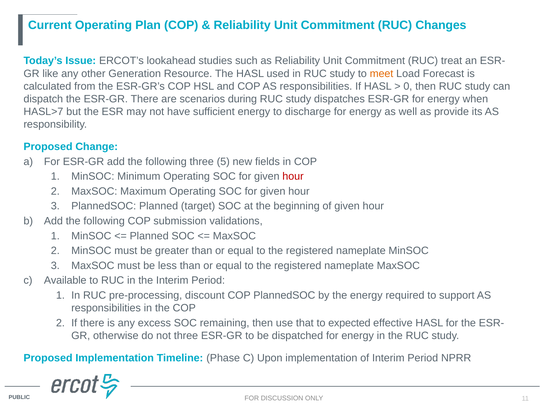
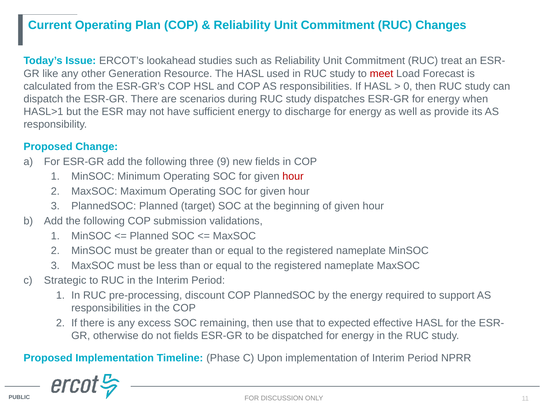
meet colour: orange -> red (382, 73)
HASL>7: HASL>7 -> HASL>1 (43, 112)
5: 5 -> 9 (223, 161)
Available: Available -> Strategic (65, 280)
not three: three -> fields (186, 335)
